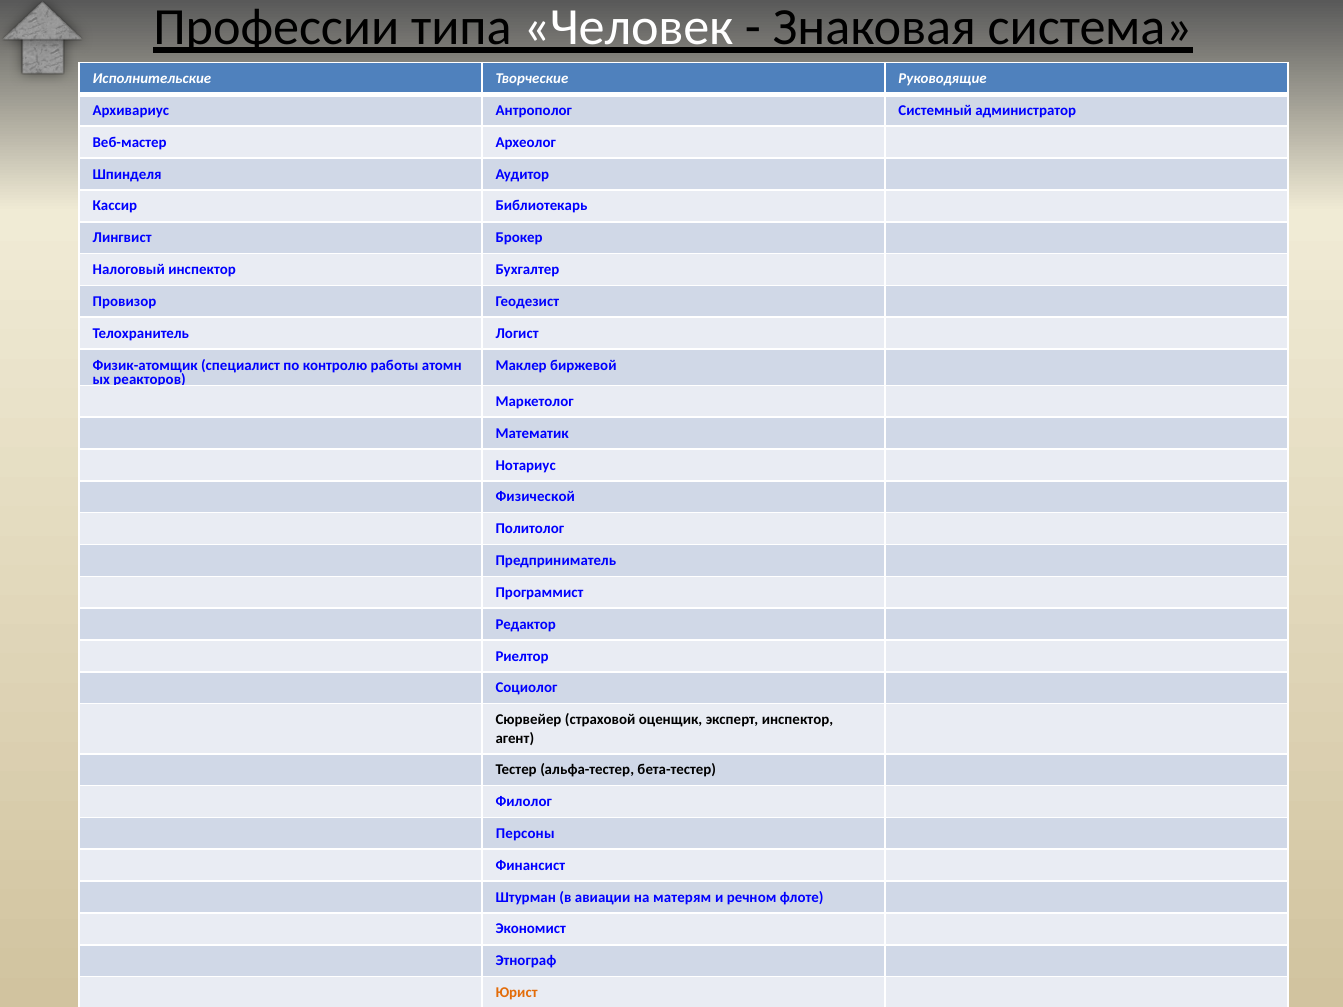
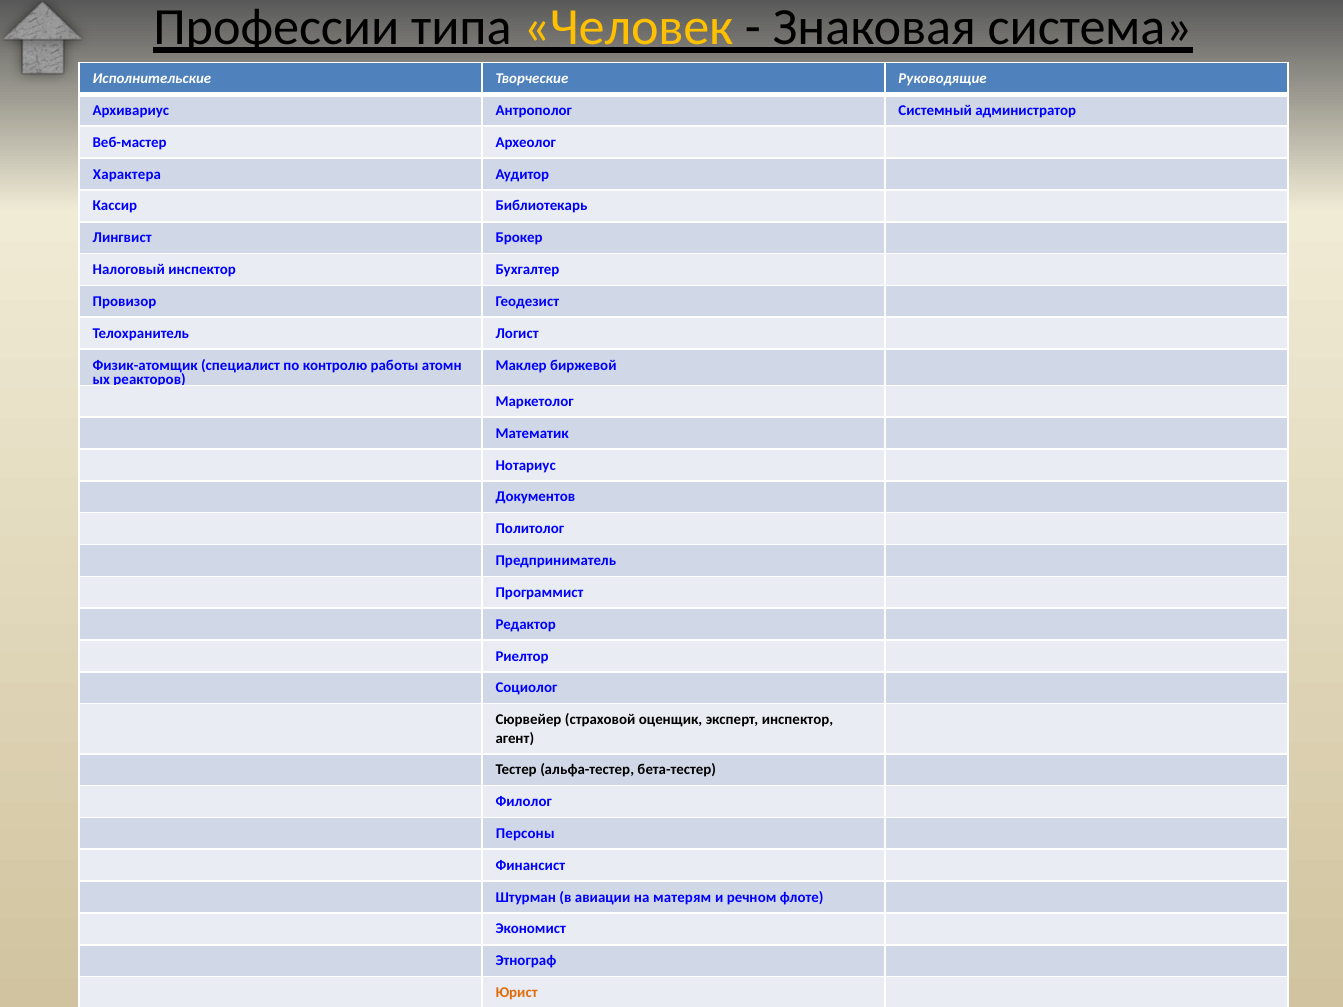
Человек colour: white -> yellow (628, 28)
Шпинделя: Шпинделя -> Характера (127, 174)
Физической: Физической -> Документов (535, 497)
